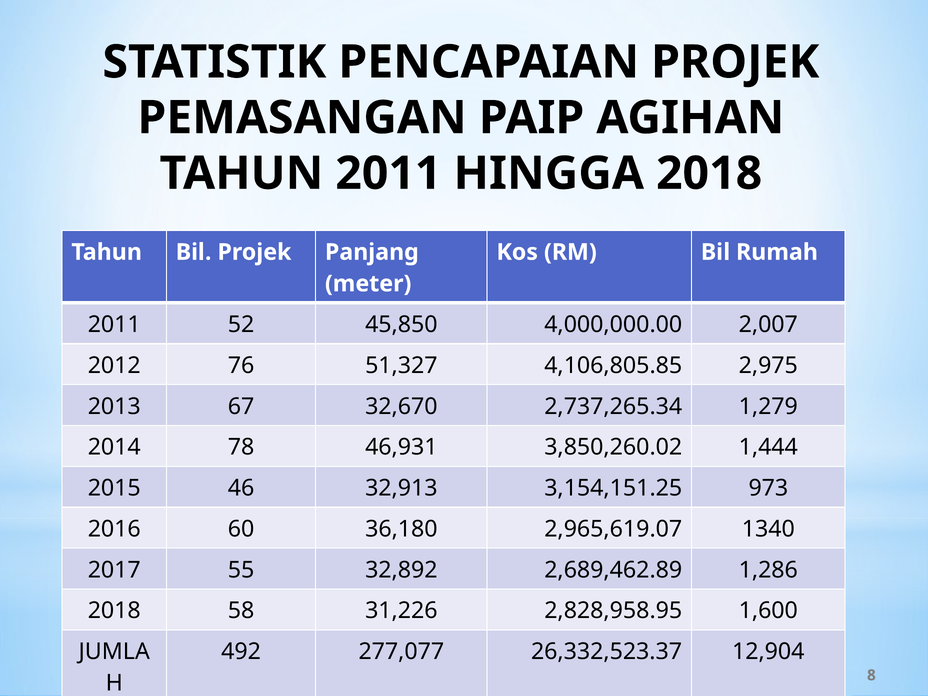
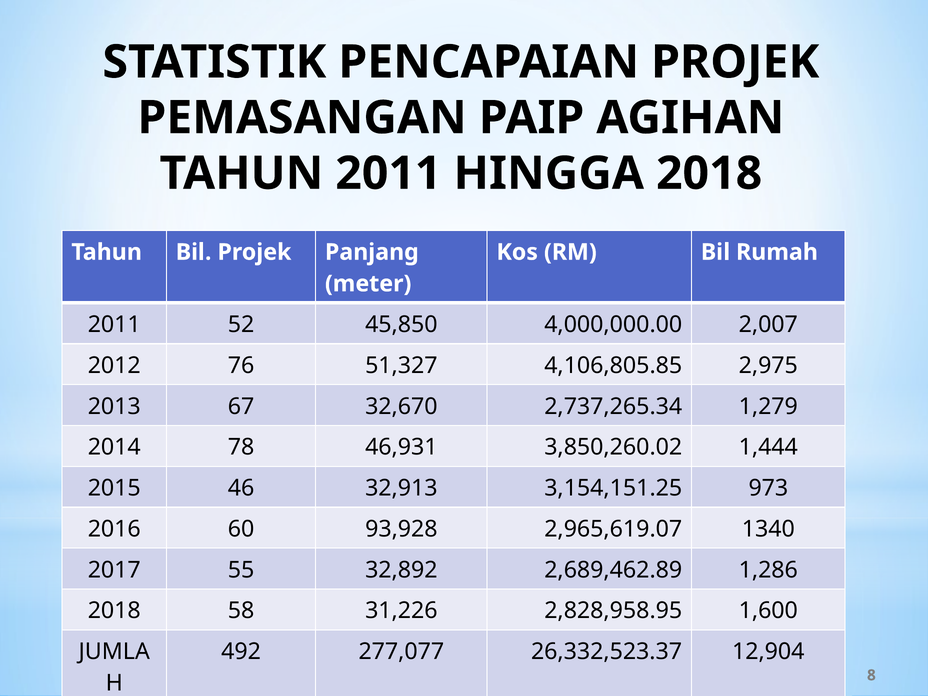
36,180: 36,180 -> 93,928 (401, 529)
